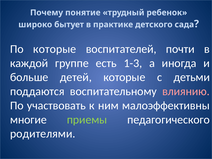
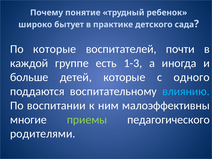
детьми: детьми -> одного (192, 77)
влиянию colour: pink -> light blue (186, 91)
участвовать: участвовать -> воспитании (56, 106)
